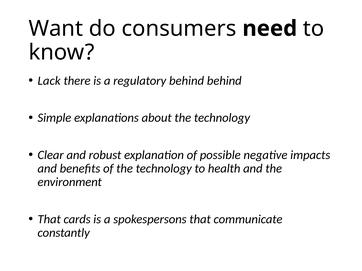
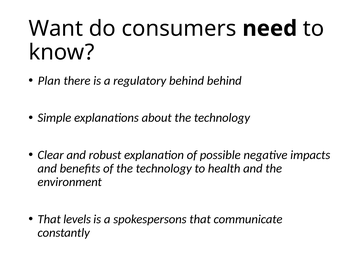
Lack: Lack -> Plan (49, 81)
cards: cards -> levels (77, 220)
